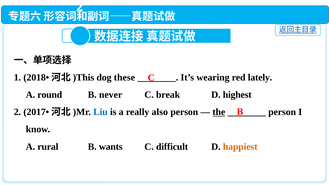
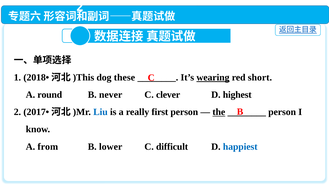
wearing underline: none -> present (213, 78)
lately: lately -> short (260, 78)
break: break -> clever (168, 95)
also: also -> first (160, 112)
rural: rural -> from (48, 147)
wants: wants -> lower (111, 147)
happiest colour: orange -> blue (240, 147)
